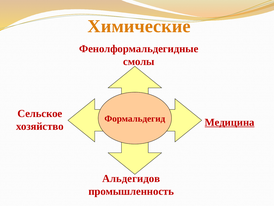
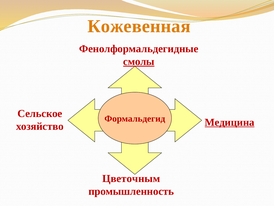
Химические: Химические -> Кожевенная (139, 26)
смолы underline: none -> present (139, 61)
Альдегидов: Альдегидов -> Цветочным (131, 178)
